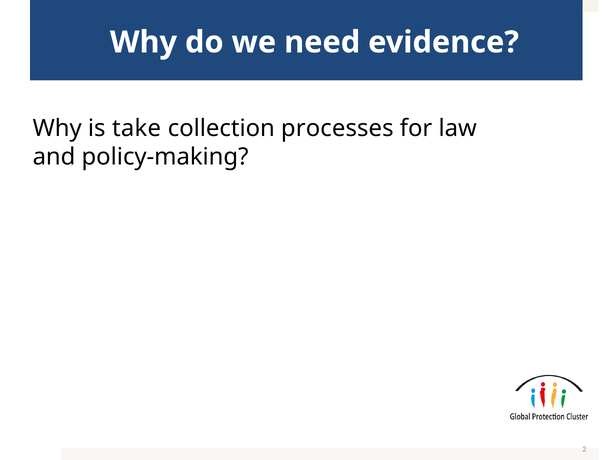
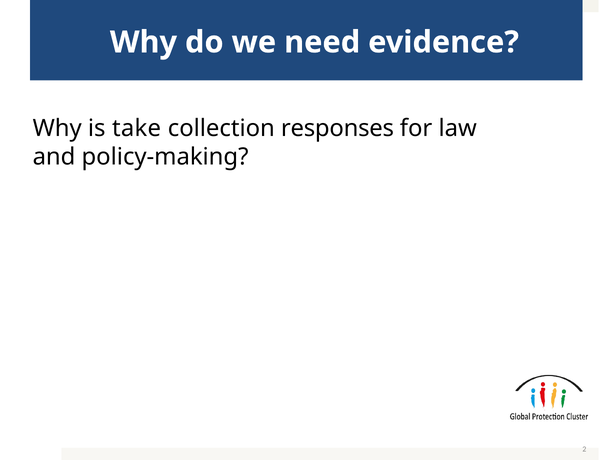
processes: processes -> responses (337, 128)
